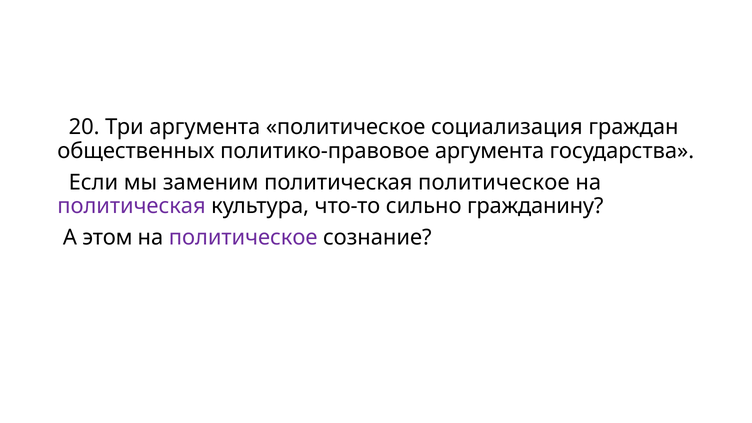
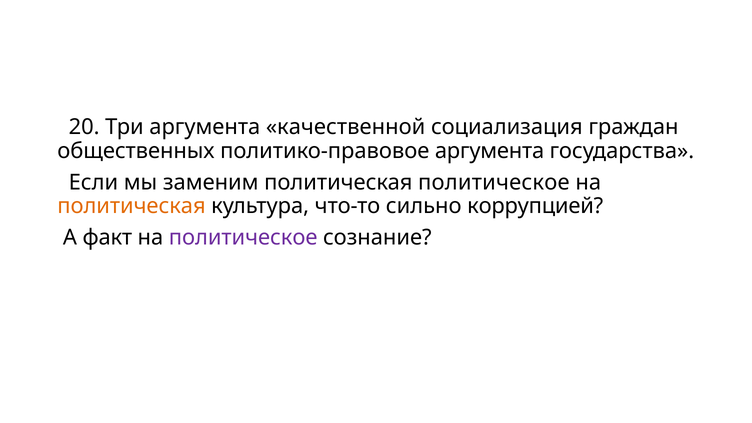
аргумента политическое: политическое -> качественной (346, 127)
политическая colour: purple -> orange (132, 206)
гражданину: гражданину -> коррупцией (535, 206)
этом: этом -> факт (107, 238)
